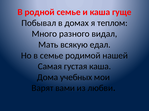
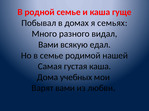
теплом: теплом -> семьях (112, 23)
Мать: Мать -> Вами (48, 45)
